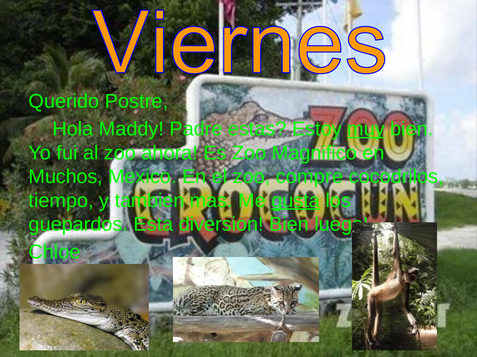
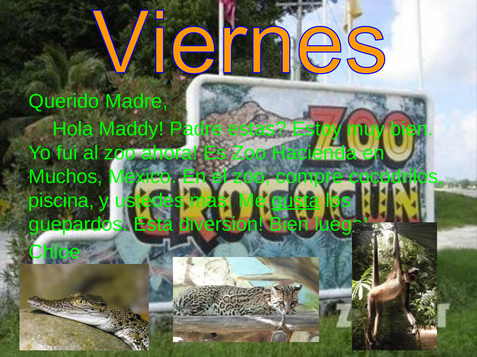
Postre: Postre -> Madre (136, 102)
muy underline: present -> none (366, 129)
Magnifico: Magnifico -> Hacienda (314, 153)
tiempo: tiempo -> piscina (61, 201)
tambien: tambien -> ustedes (149, 201)
